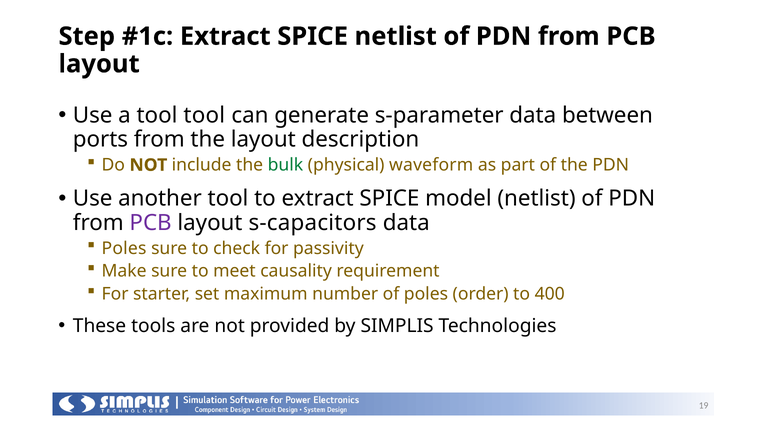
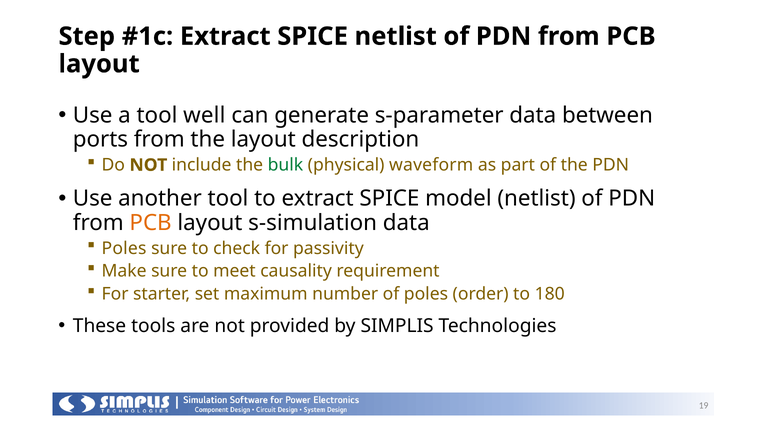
tool tool: tool -> well (204, 116)
PCB colour: purple -> orange (151, 223)
s-capacitors: s-capacitors -> s-simulation (313, 223)
400: 400 -> 180 (550, 294)
